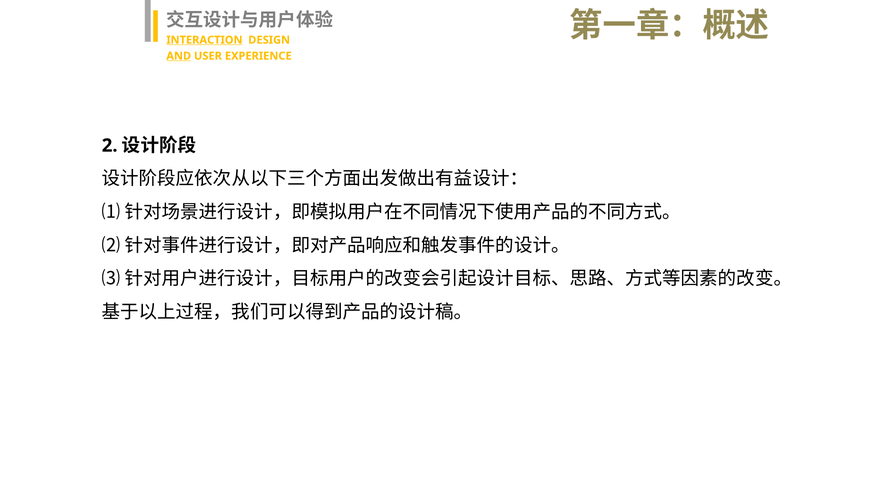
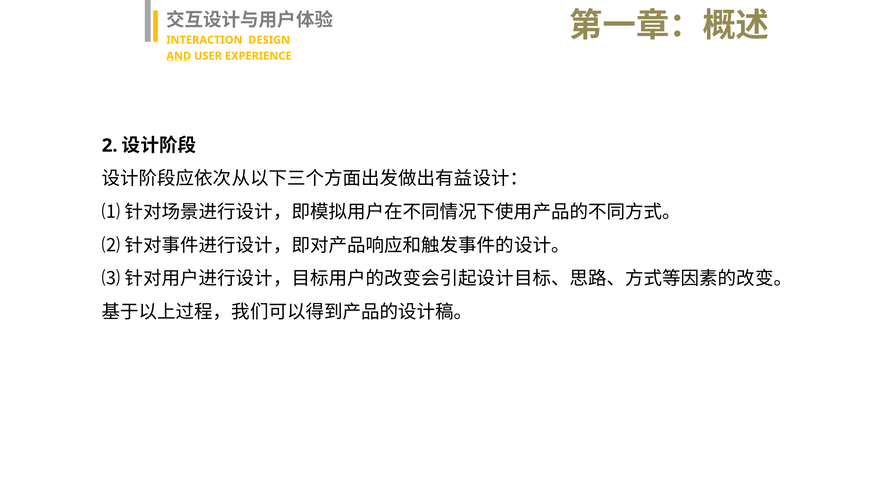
INTERACTION underline: present -> none (204, 40)
